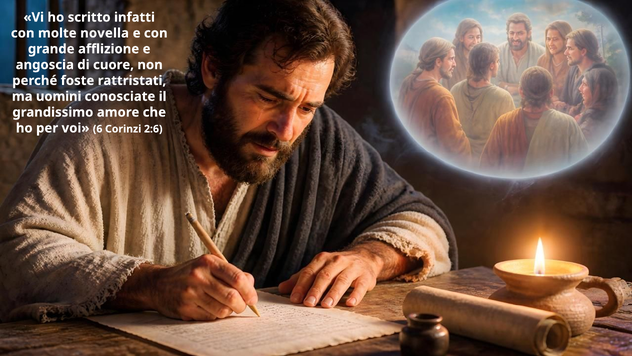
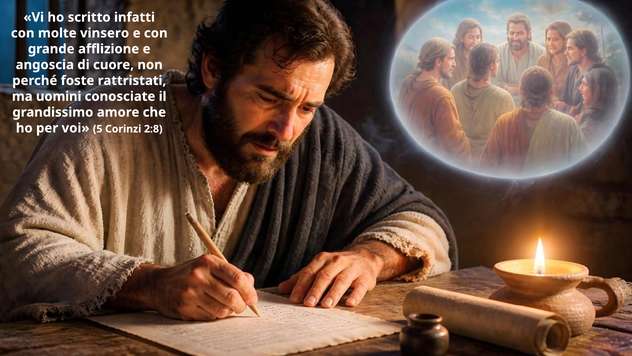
novella: novella -> vinsero (105, 33)
6: 6 -> 5 (98, 129)
2:6: 2:6 -> 2:8 (153, 129)
